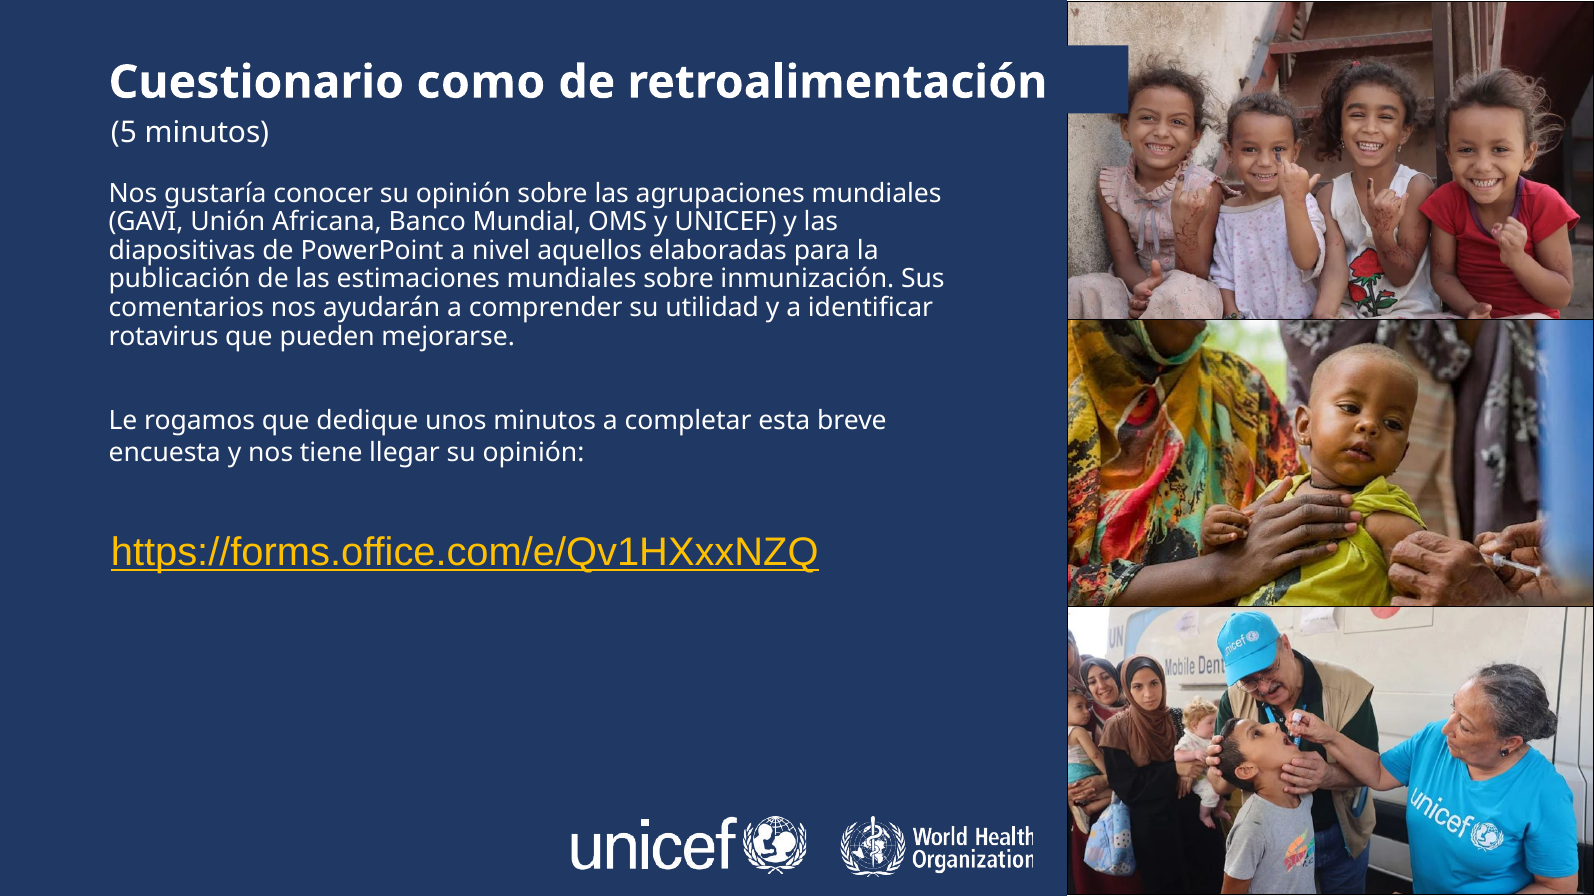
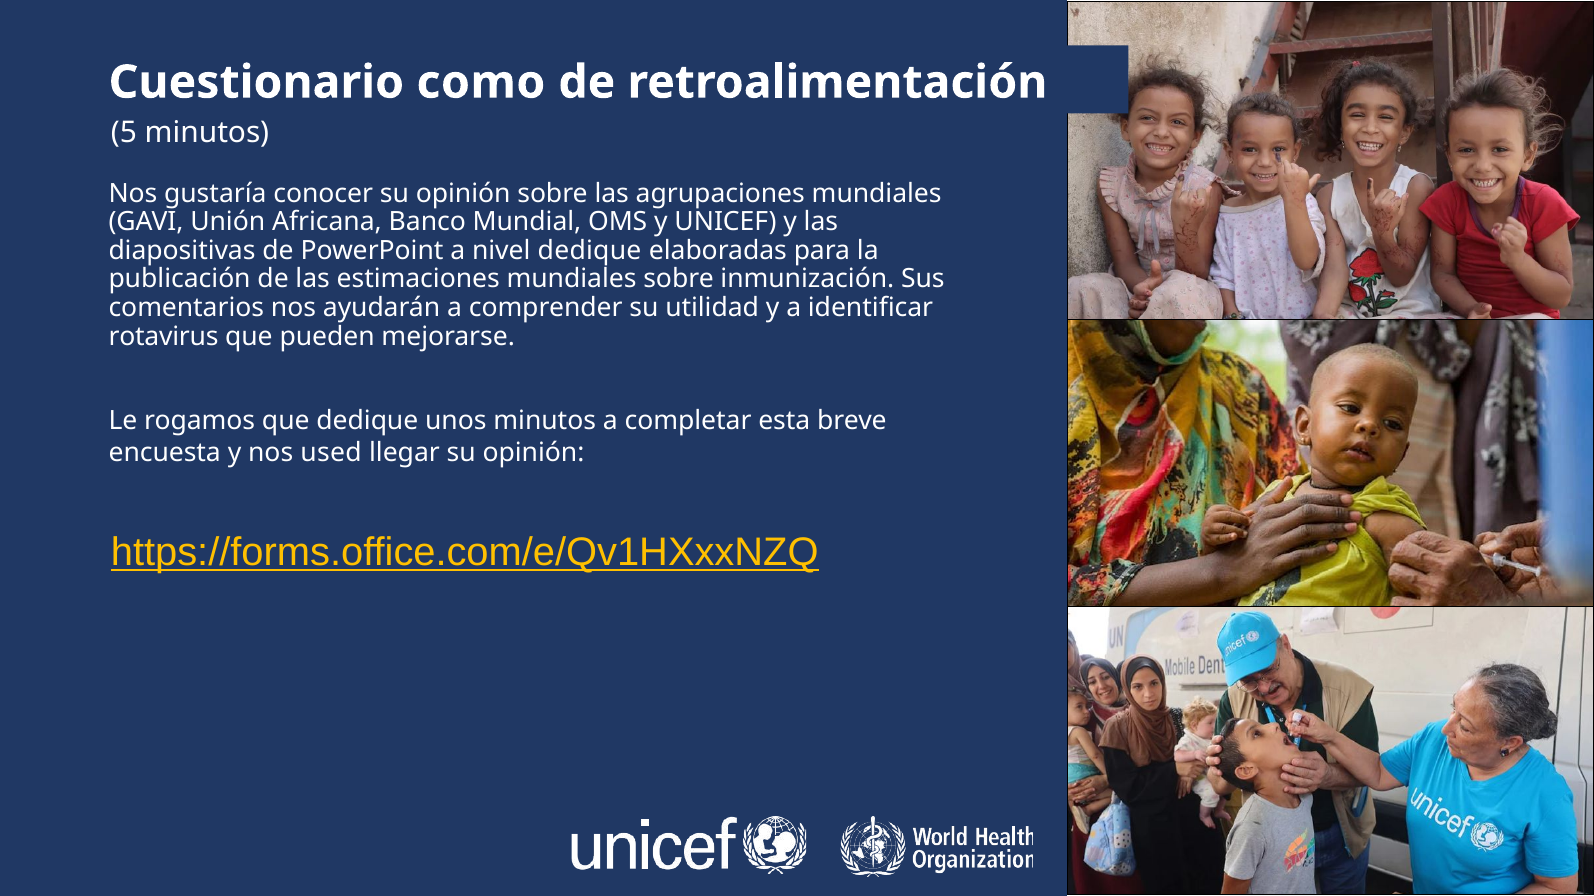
nivel aquellos: aquellos -> dedique (590, 251)
tiene: tiene -> used (331, 453)
